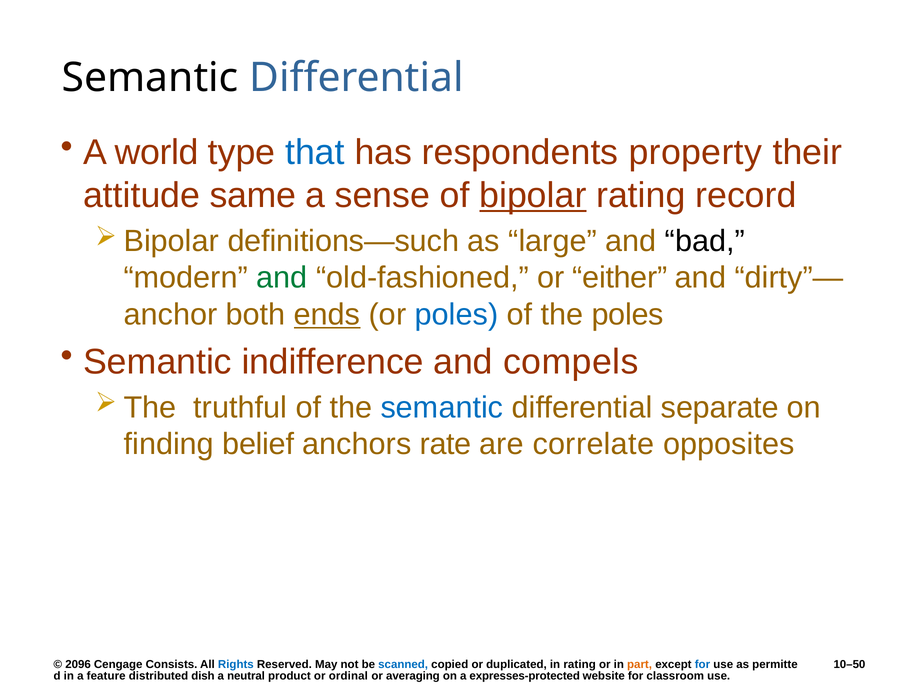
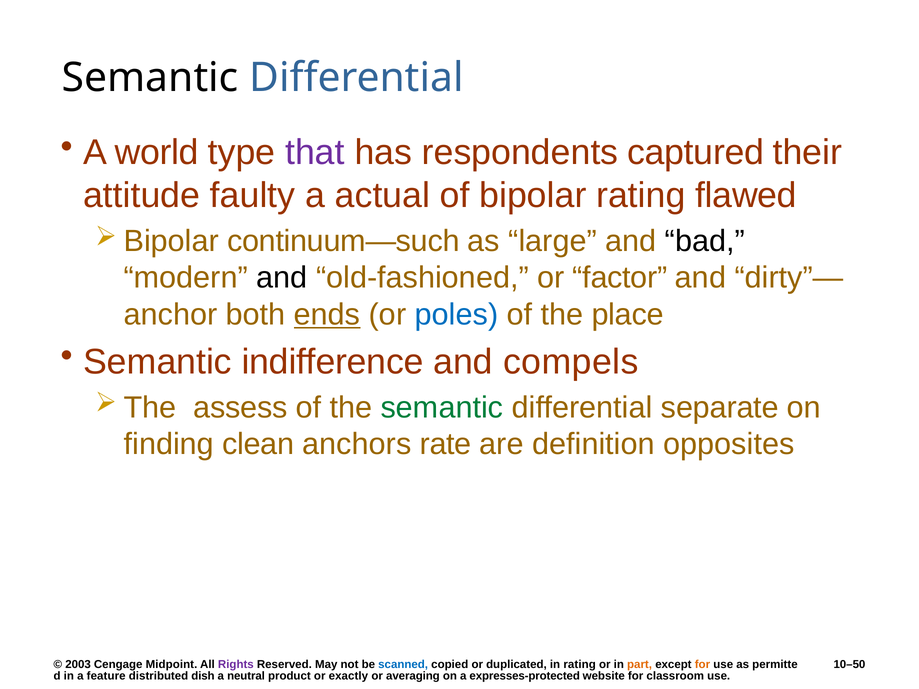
that colour: blue -> purple (315, 153)
property: property -> captured (696, 153)
same: same -> faulty (253, 196)
sense: sense -> actual (382, 196)
bipolar underline: present -> none (533, 196)
record: record -> flawed (746, 196)
definitions—such: definitions—such -> continuum—such (343, 241)
and colour: green -> black (282, 278)
either: either -> factor (620, 278)
the poles: poles -> place (628, 315)
truthful: truthful -> assess (240, 408)
semantic colour: blue -> green (442, 408)
belief: belief -> clean (258, 444)
correlate: correlate -> definition (593, 444)
2096: 2096 -> 2003 (78, 665)
Consists: Consists -> Midpoint (172, 665)
Rights colour: blue -> purple (236, 665)
for colour: blue -> orange (702, 665)
ordinal: ordinal -> exactly (348, 676)
